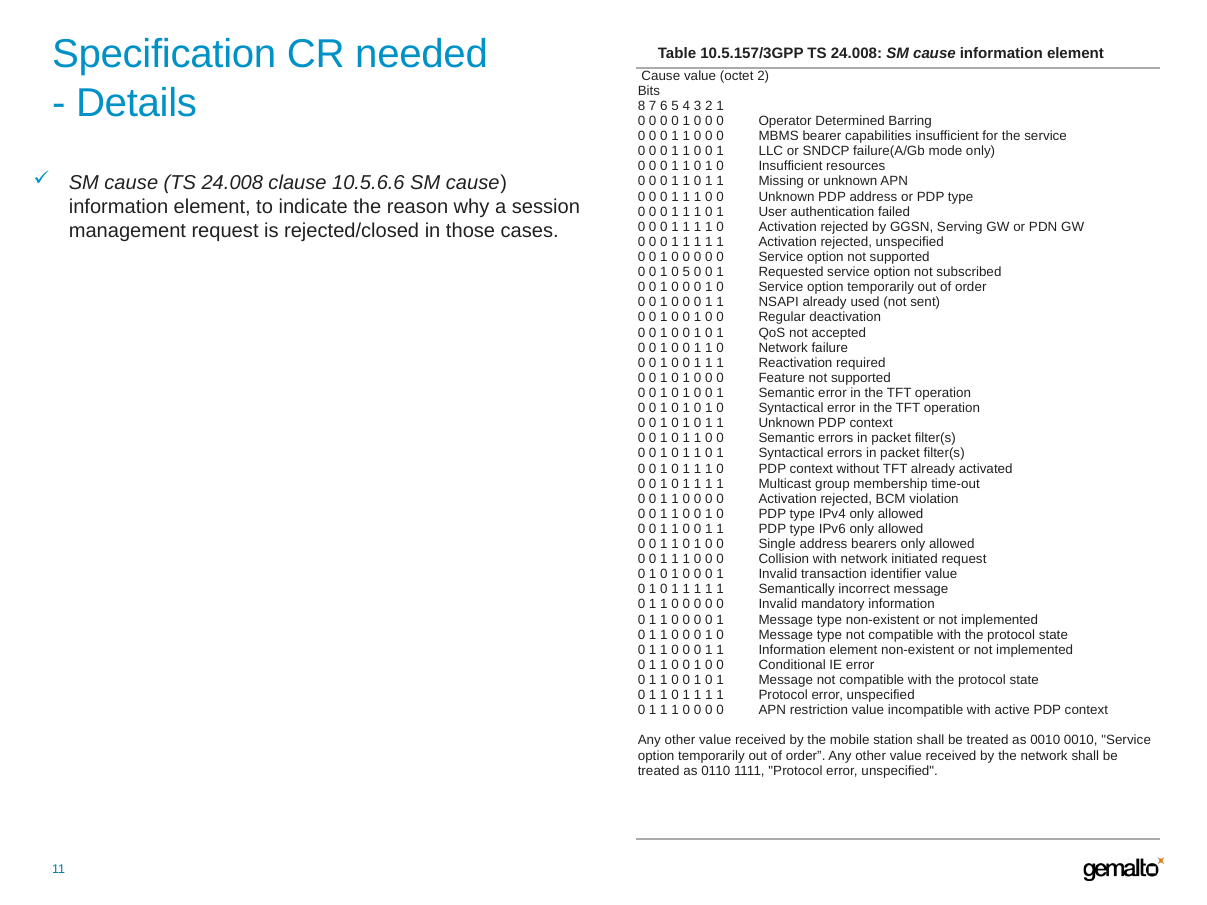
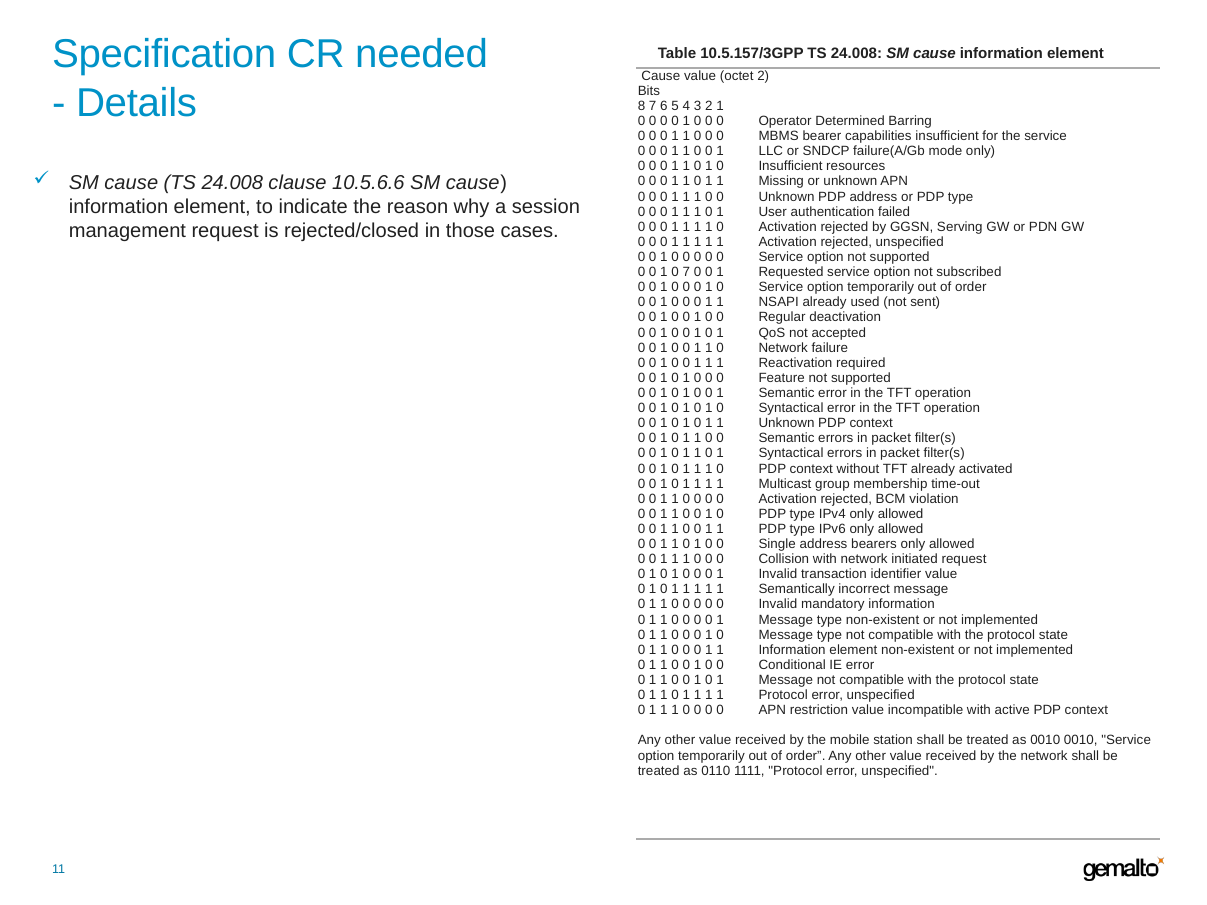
0 5: 5 -> 7 (686, 272)
